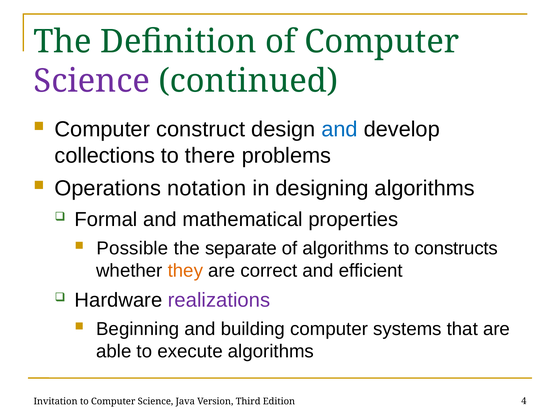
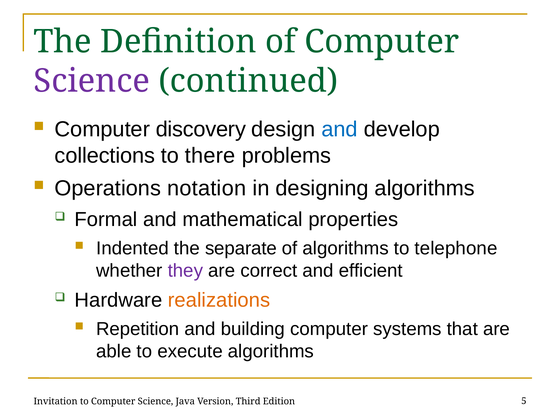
construct: construct -> discovery (201, 129)
Possible: Possible -> Indented (133, 248)
constructs: constructs -> telephone (456, 248)
they colour: orange -> purple (185, 271)
realizations colour: purple -> orange (219, 300)
Beginning: Beginning -> Repetition (138, 329)
4: 4 -> 5 (524, 401)
